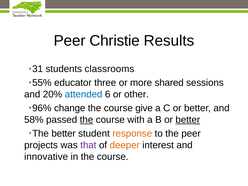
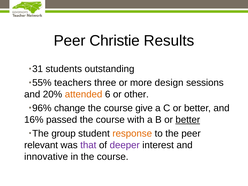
classrooms: classrooms -> outstanding (109, 69)
educator: educator -> teachers (73, 83)
shared: shared -> design (169, 83)
attended colour: blue -> orange (84, 94)
58%: 58% -> 16% (34, 120)
the underline: present -> none (87, 120)
The better: better -> group (64, 134)
projects: projects -> relevant (41, 145)
deeper colour: orange -> purple (125, 145)
